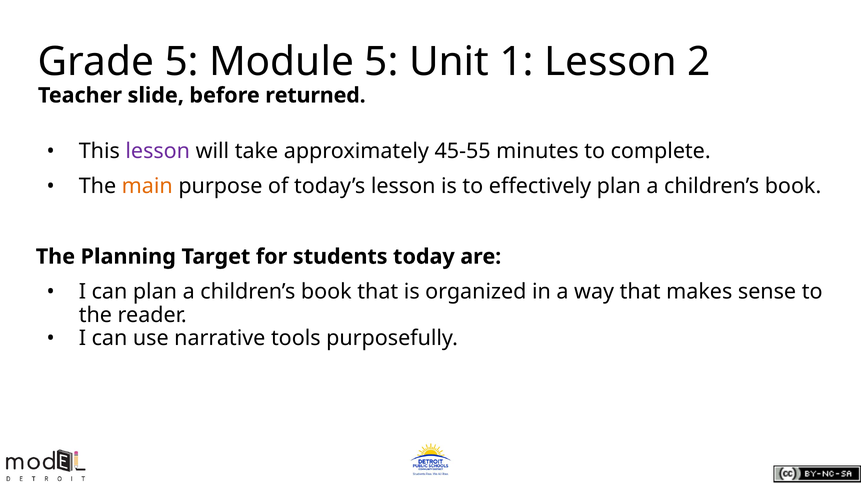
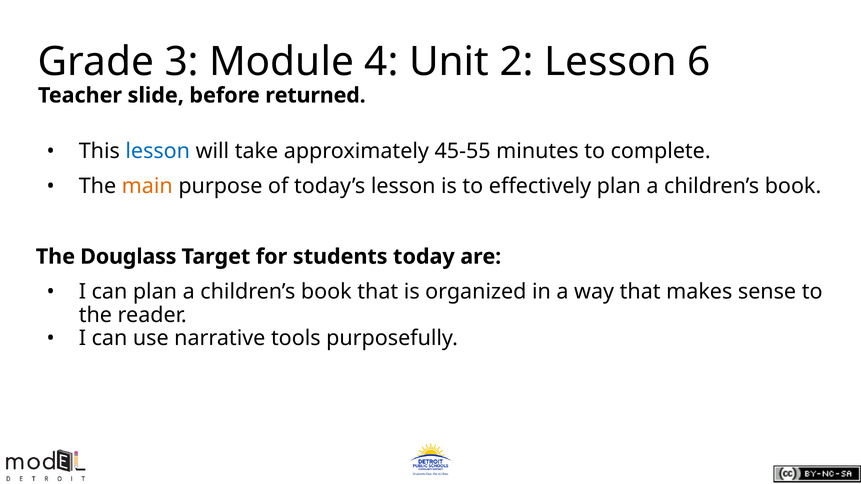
Grade 5: 5 -> 3 (182, 62)
Module 5: 5 -> 4 (382, 62)
1: 1 -> 2 (517, 62)
2: 2 -> 6 (699, 62)
lesson colour: purple -> blue (158, 151)
Planning: Planning -> Douglass (128, 257)
